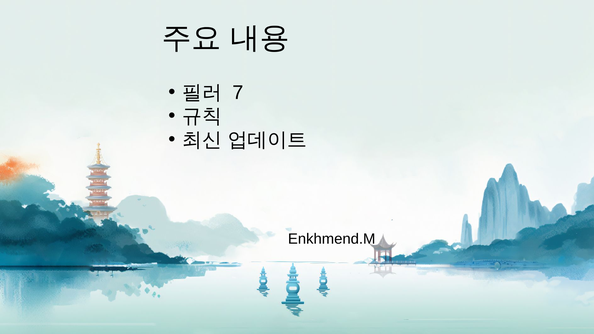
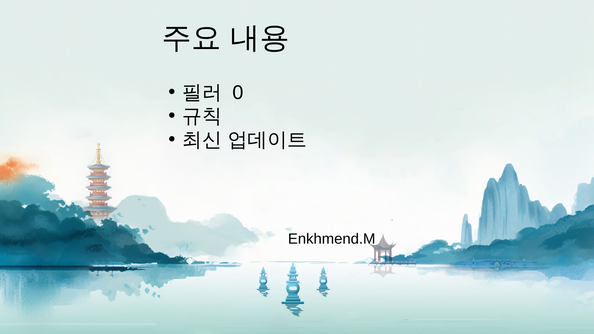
7: 7 -> 0 (238, 93)
